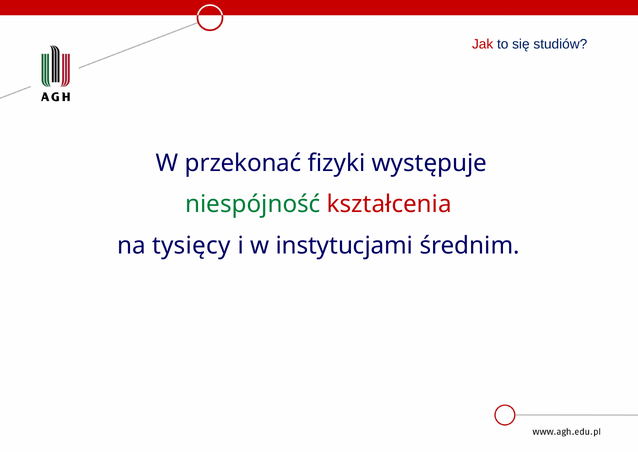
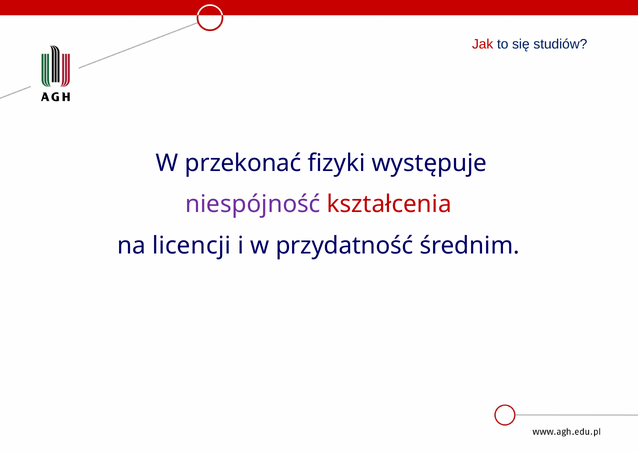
niespójność colour: green -> purple (253, 204)
tysięcy: tysięcy -> licencji (191, 245)
instytucjami: instytucjami -> przydatność (344, 245)
